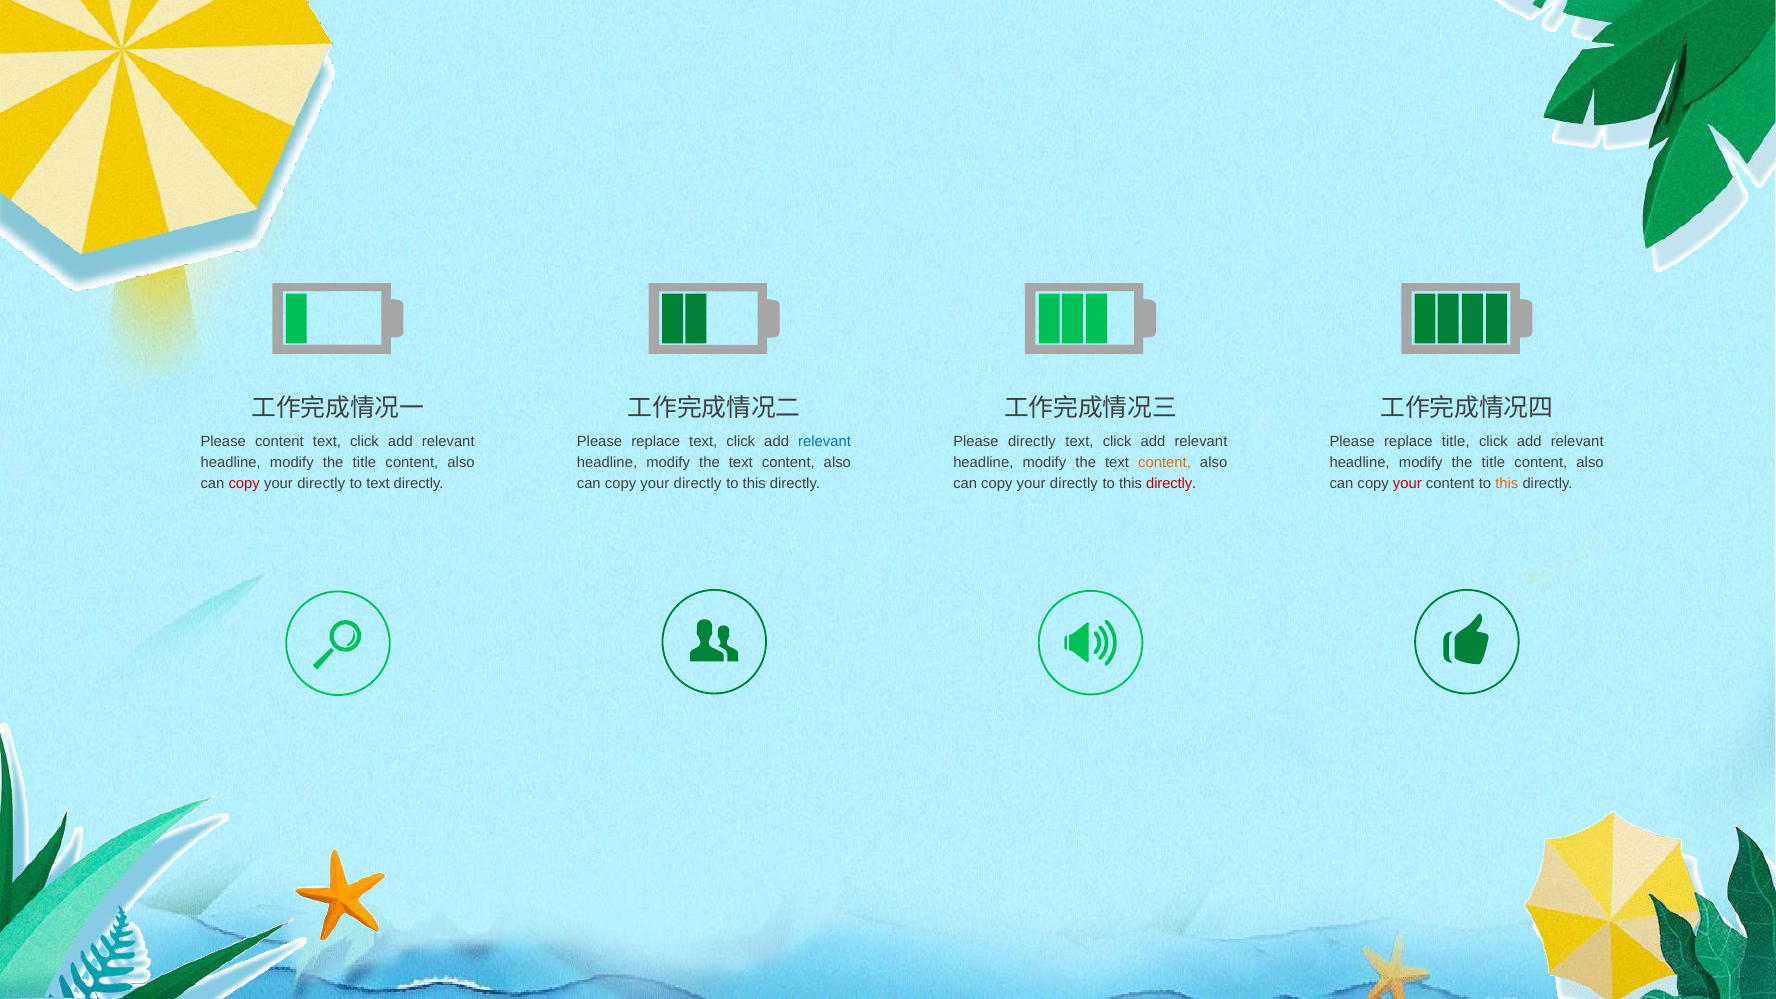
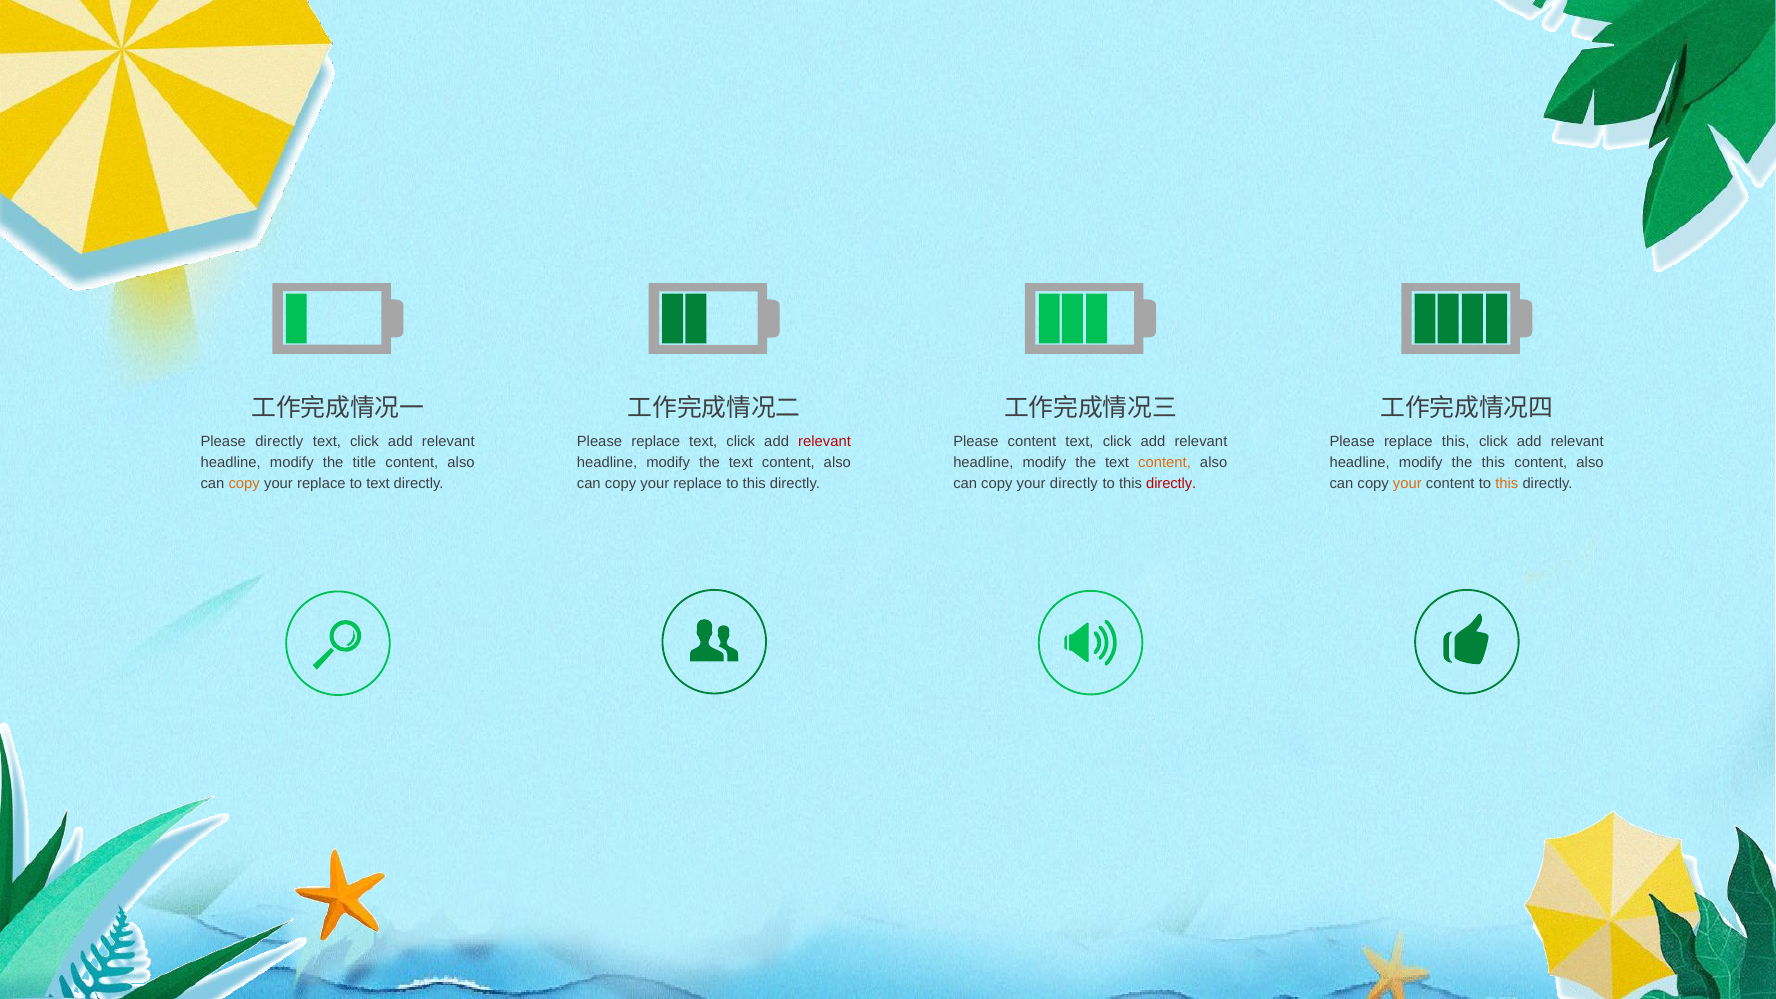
Please content: content -> directly (279, 441)
relevant colour: blue -> red (825, 441)
Please directly: directly -> content (1032, 441)
replace title: title -> this (1456, 441)
title: title -> this (1493, 462)
copy colour: red -> orange (244, 484)
directly: directly -> replace (321, 484)
directly: directly -> replace (698, 484)
your colour: red -> orange (1407, 484)
